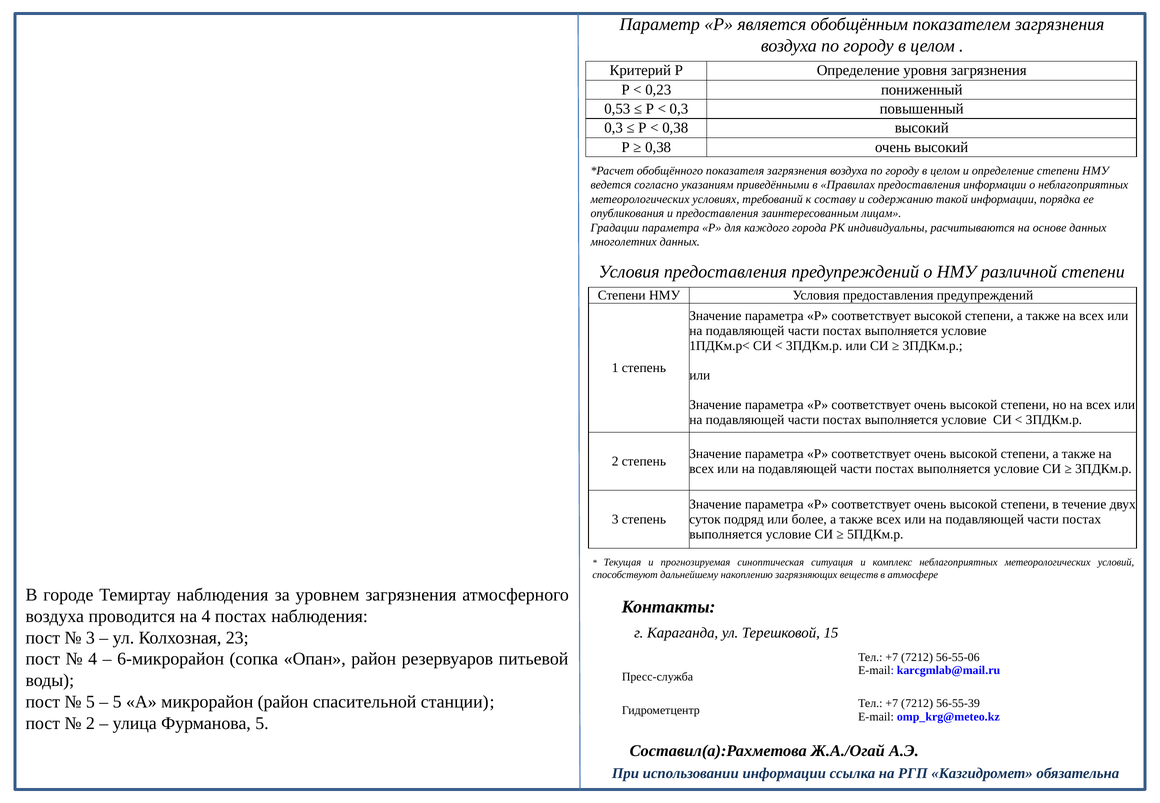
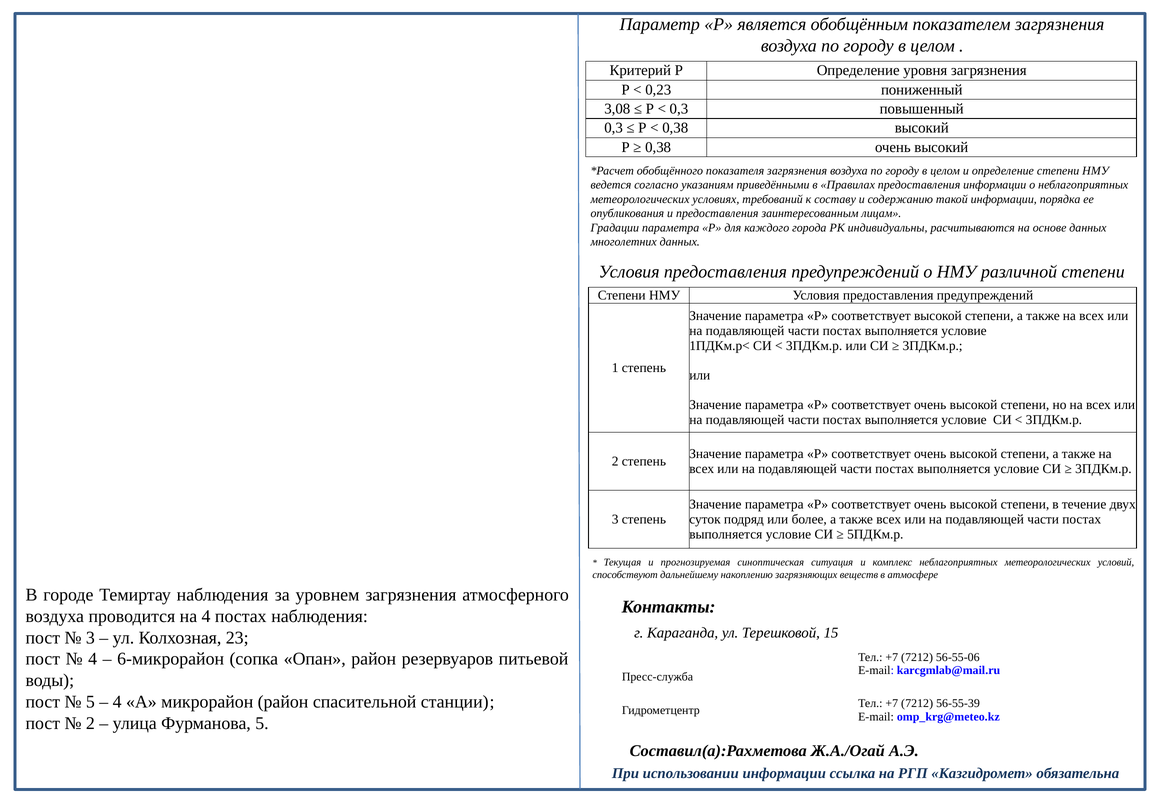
0,53: 0,53 -> 3,08 (617, 109)
5: 5 -> 4 (117, 702)
